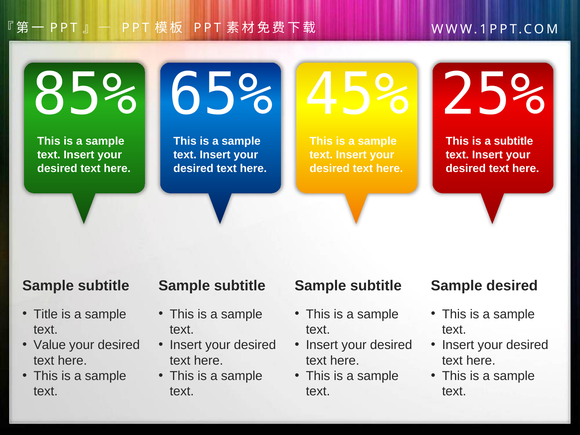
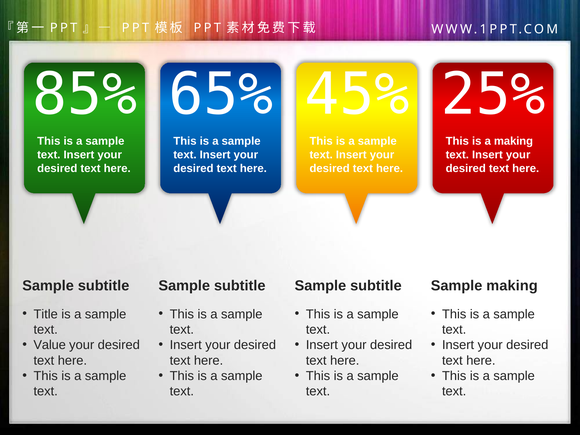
a subtitle: subtitle -> making (513, 141)
Sample desired: desired -> making (512, 286)
